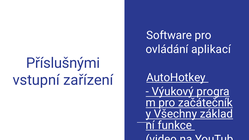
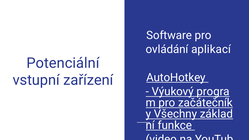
Příslušnými: Příslušnými -> Potenciální (63, 63)
